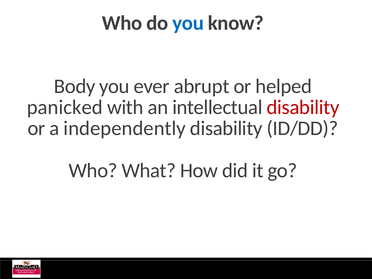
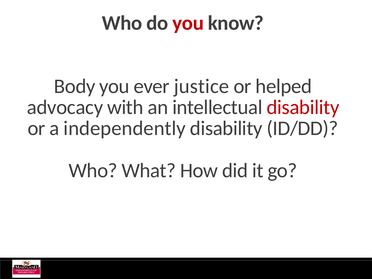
you colour: blue -> red (188, 23)
abrupt: abrupt -> justice (201, 86)
panicked: panicked -> advocacy (65, 107)
